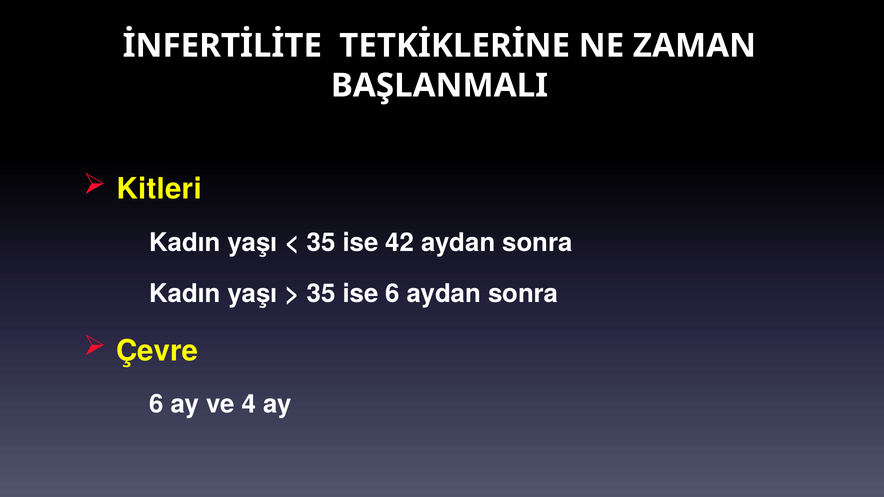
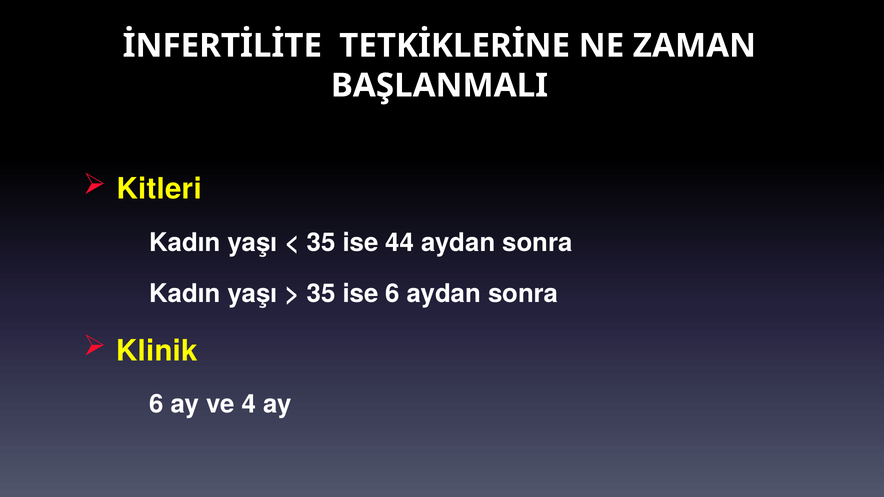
42: 42 -> 44 (400, 243)
Çevre: Çevre -> Klinik (157, 351)
